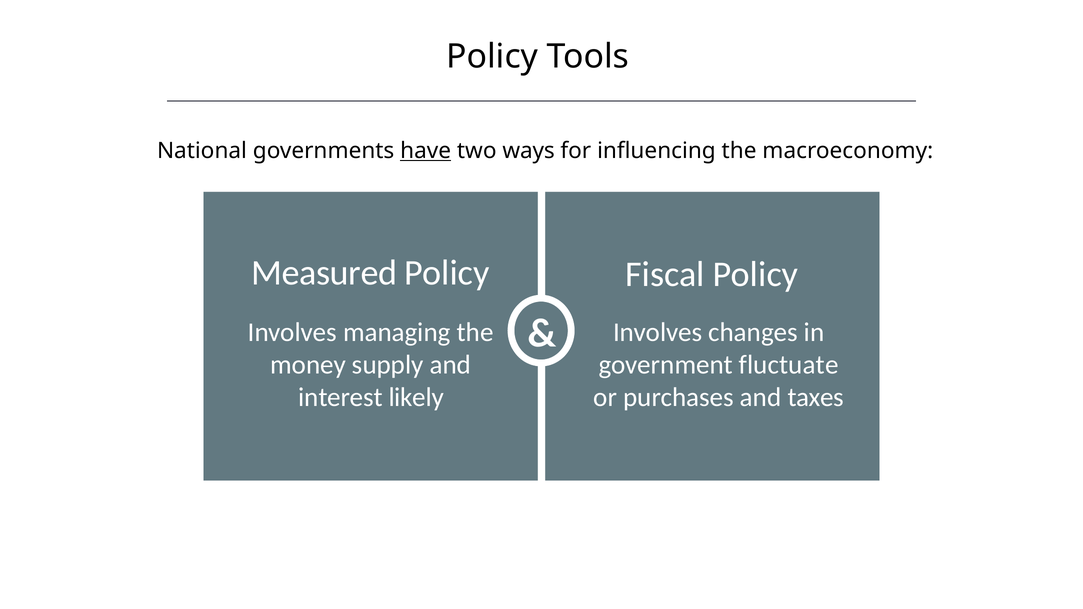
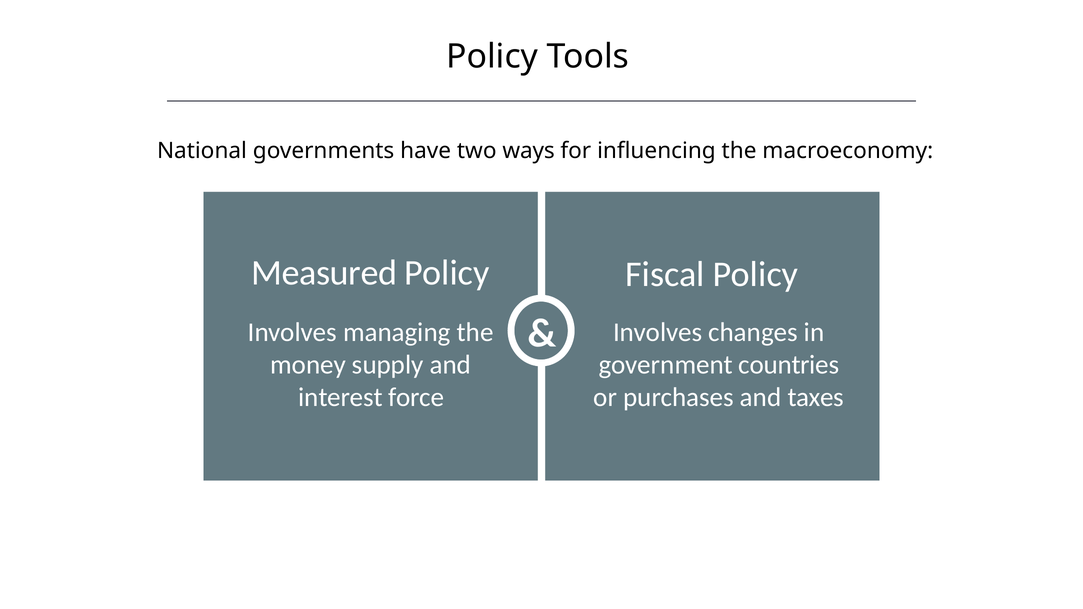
have underline: present -> none (426, 151)
fluctuate: fluctuate -> countries (789, 365)
likely: likely -> force (416, 397)
